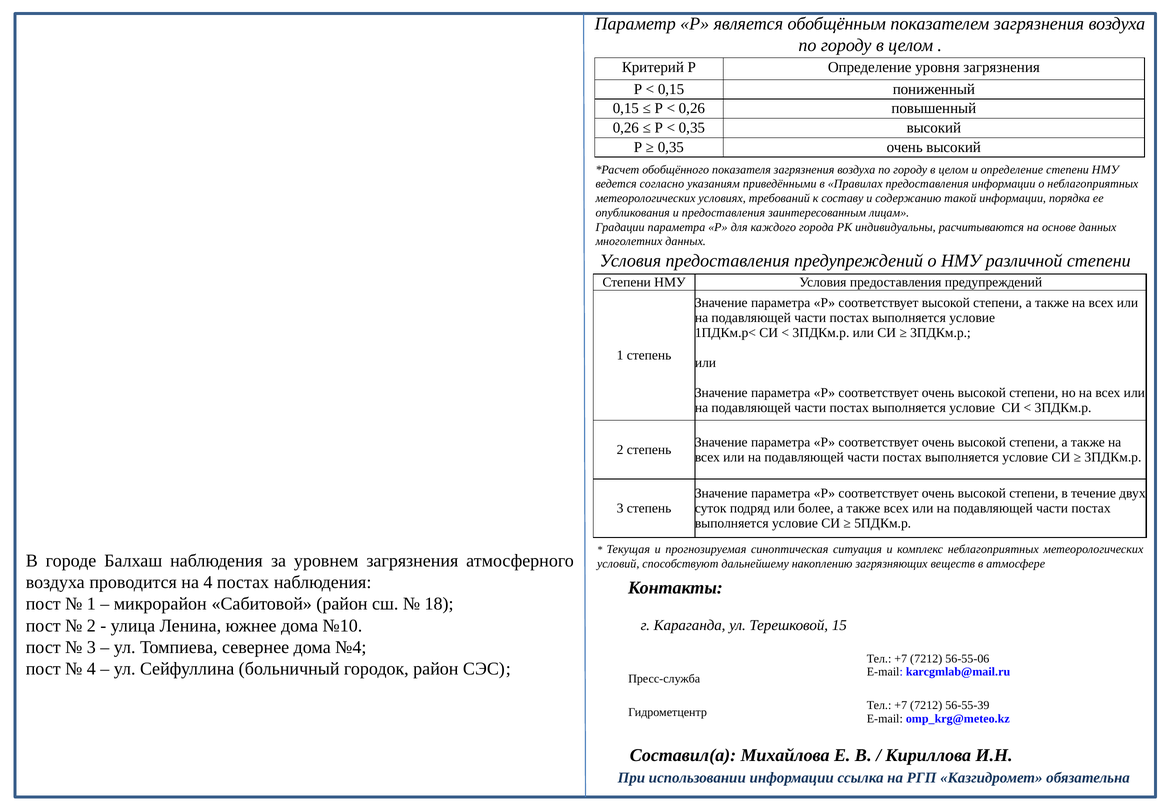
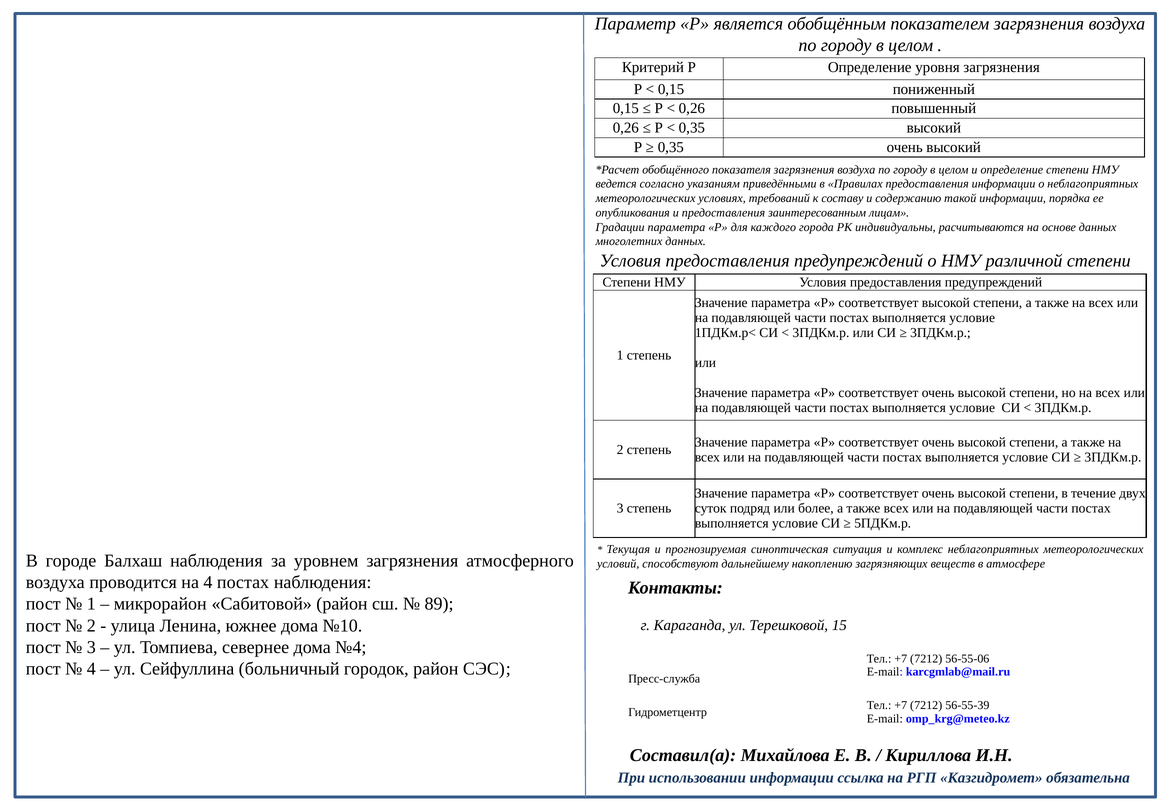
18: 18 -> 89 (439, 604)
